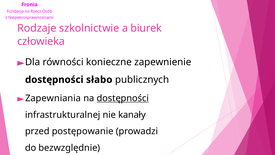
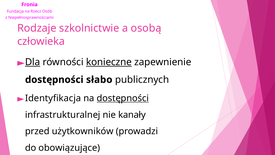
biurek: biurek -> osobą (146, 28)
Dla underline: none -> present (33, 62)
konieczne underline: none -> present (109, 62)
Zapewniania: Zapewniania -> Identyfikacja (53, 98)
postępowanie: postępowanie -> użytkowników (83, 131)
bezwzględnie: bezwzględnie -> obowiązujące (69, 148)
